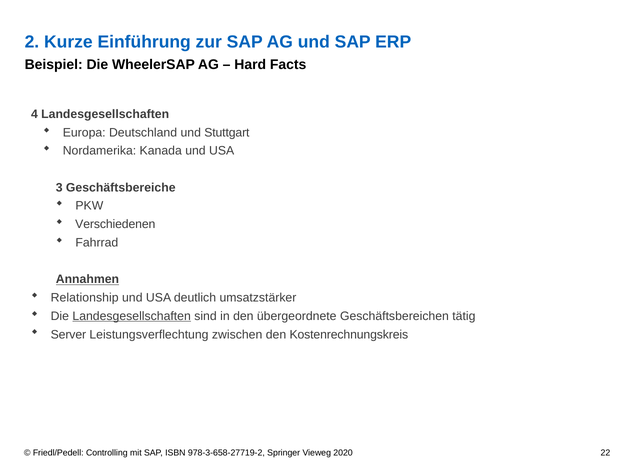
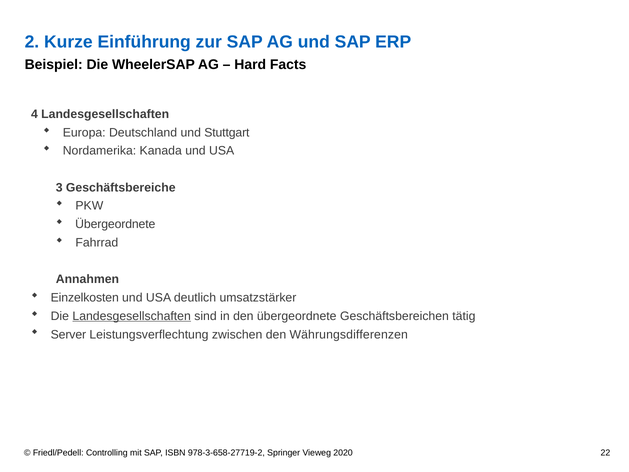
Verschiedenen: Verschiedenen -> Übergeordnete (115, 224)
Annahmen underline: present -> none (87, 279)
Relationship: Relationship -> Einzelkosten (85, 298)
Kostenrechnungskreis: Kostenrechnungskreis -> Währungsdifferenzen (349, 334)
